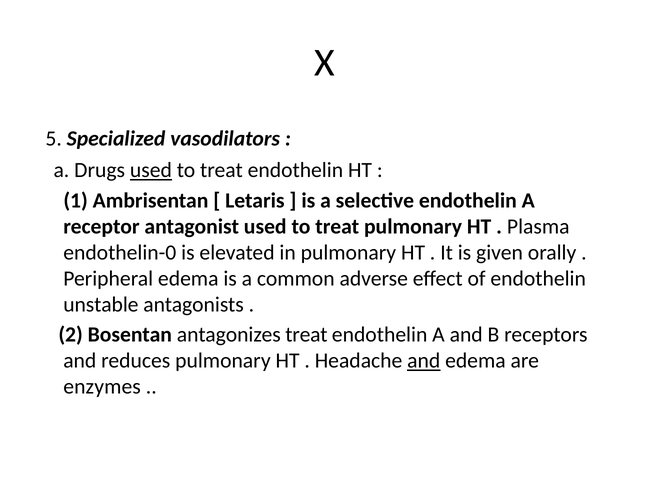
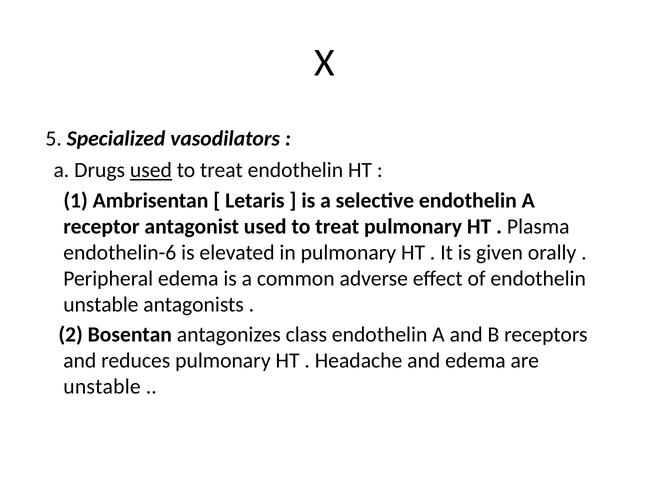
endothelin-0: endothelin-0 -> endothelin-6 (120, 252)
antagonizes treat: treat -> class (306, 335)
and underline: present -> none (424, 361)
enzymes: enzymes -> unstable (102, 387)
